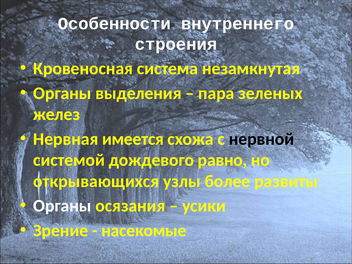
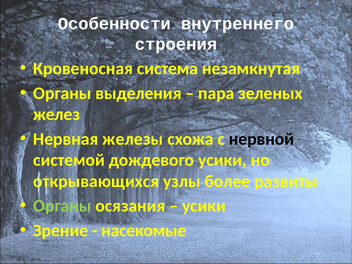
имеется: имеется -> железы (133, 139)
дождевого равно: равно -> усики (222, 160)
Органы colour: white -> light green (62, 206)
